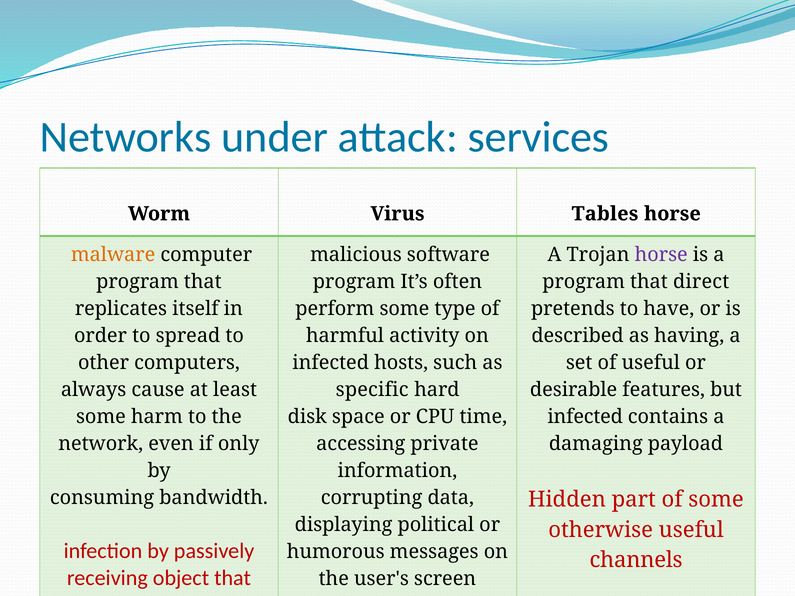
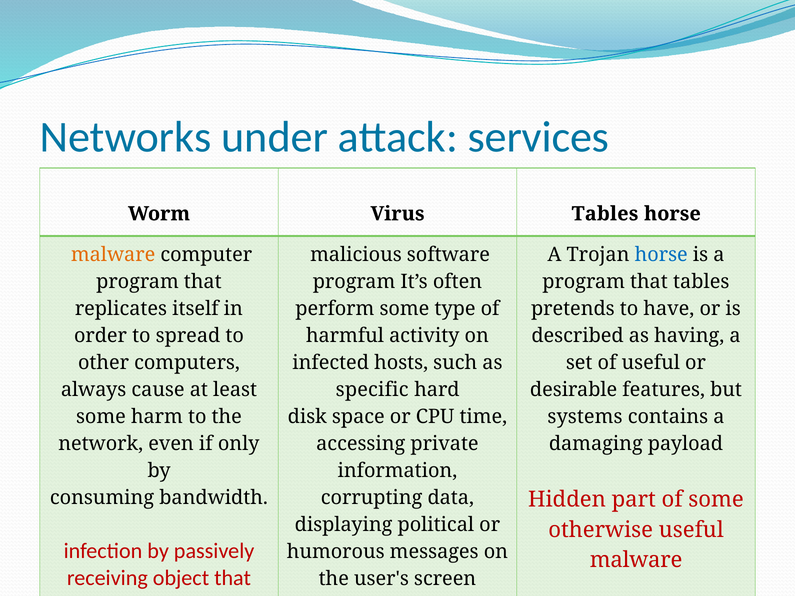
horse colour: purple -> blue (661, 255)
that direct: direct -> tables (701, 282)
infected: infected -> systems (585, 417)
channels: channels -> malware (636, 560)
